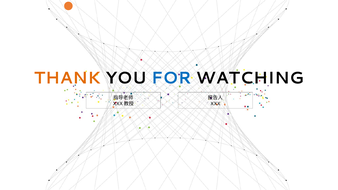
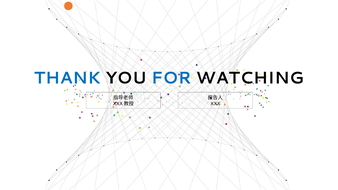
THANK colour: orange -> blue (67, 78)
